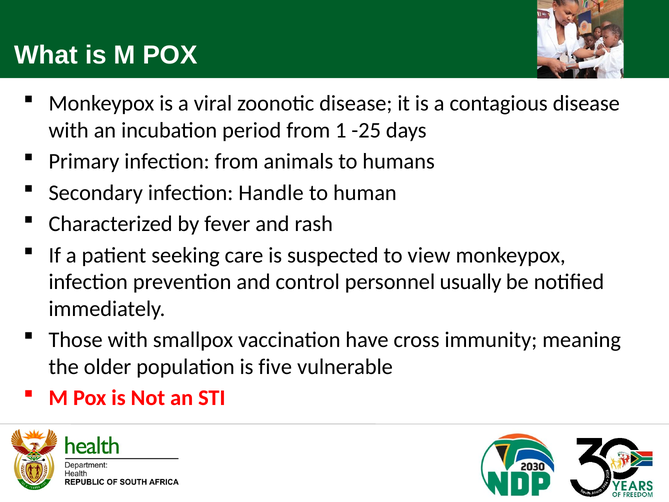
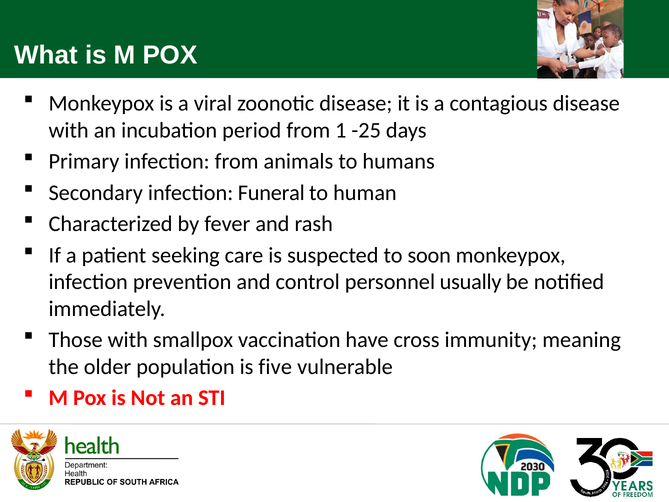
Handle: Handle -> Funeral (271, 193)
view: view -> soon (429, 255)
